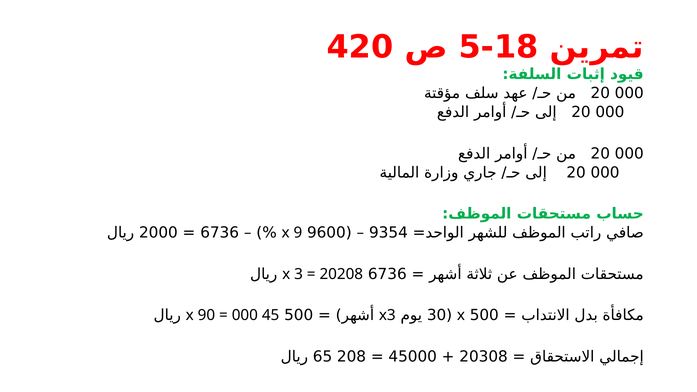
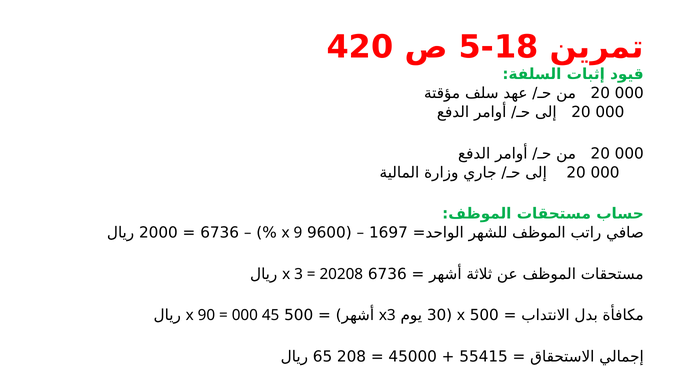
9354: 9354 -> 1697 (388, 233)
20308: 20308 -> 55415 (484, 357)
